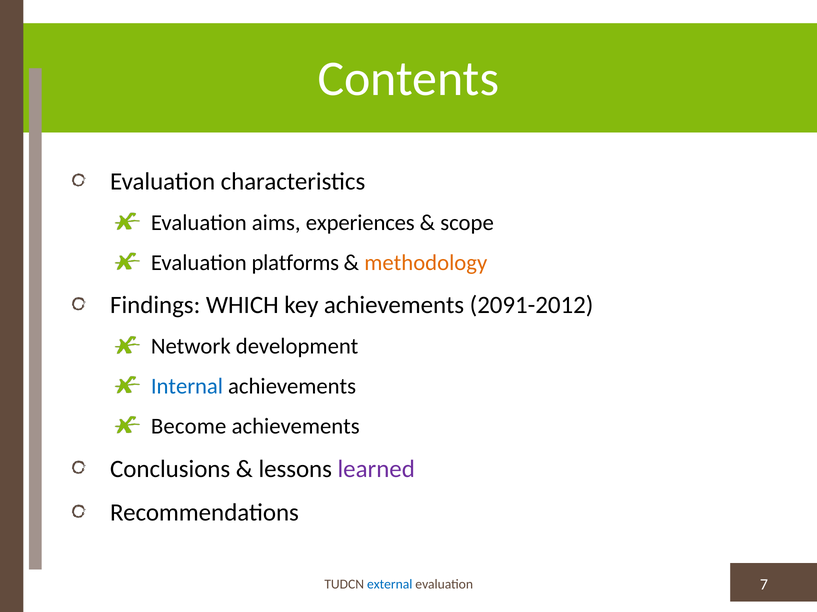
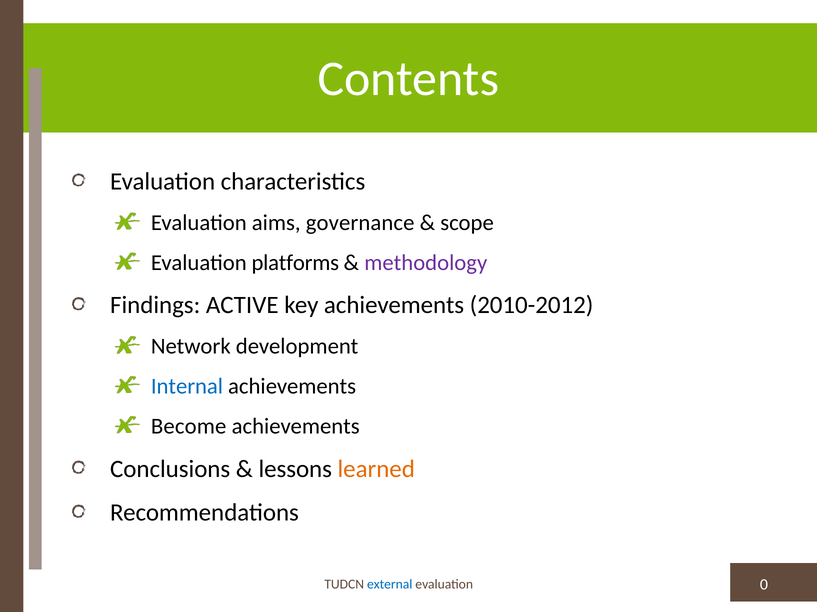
experiences: experiences -> governance (360, 223)
methodology colour: orange -> purple (426, 263)
WHICH: WHICH -> ACTIVE (242, 306)
2091-2012: 2091-2012 -> 2010-2012 (532, 306)
learned colour: purple -> orange (376, 469)
7: 7 -> 0 (764, 585)
